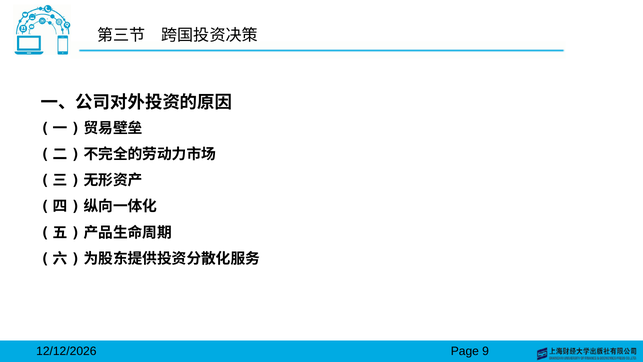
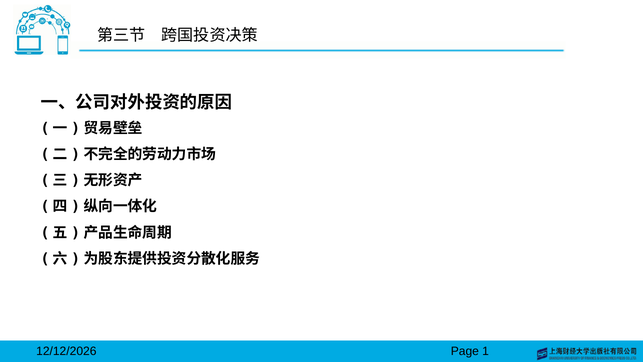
9: 9 -> 1 (486, 351)
